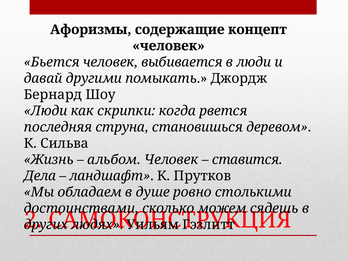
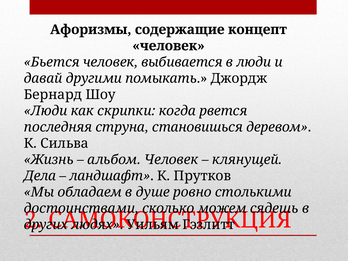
ставится: ставится -> клянущей (247, 160)
